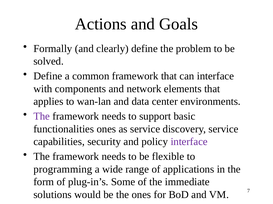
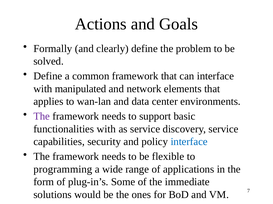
components: components -> manipulated (81, 89)
functionalities ones: ones -> with (106, 129)
interface colour: purple -> blue (189, 142)
